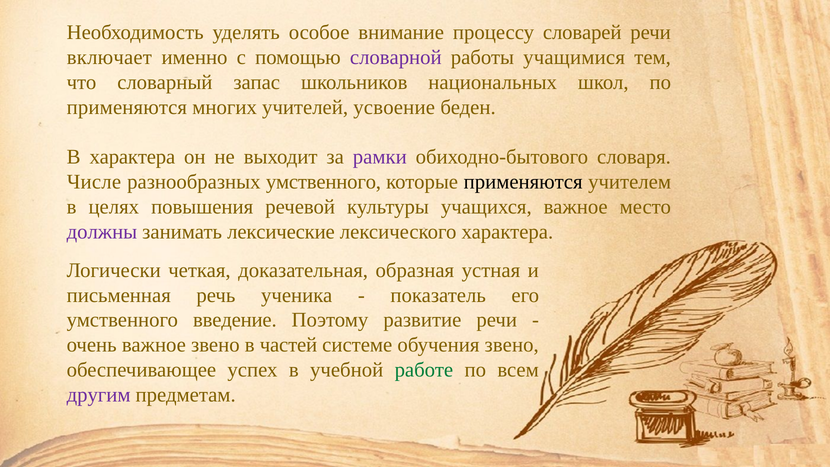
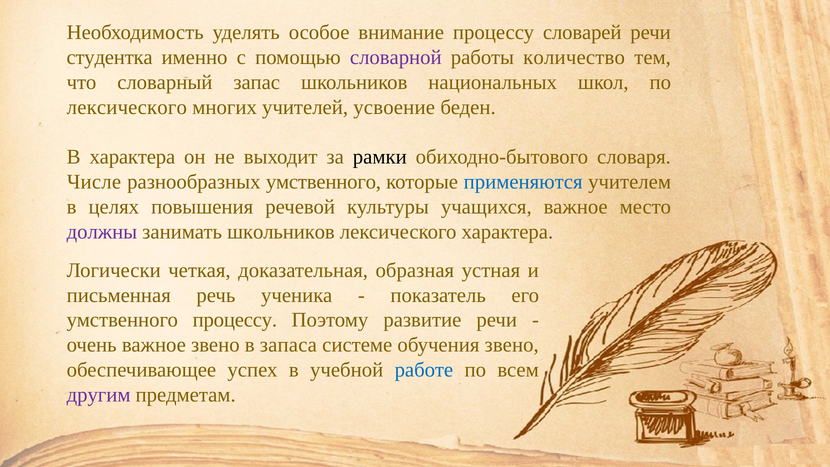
включает: включает -> студентка (110, 57)
учащимися: учащимися -> количество (574, 57)
применяются: применяются -> лексического (127, 107)
рамки colour: purple -> black (380, 157)
применяются colour: black -> blue (523, 182)
занимать лексические: лексические -> школьников (281, 232)
умственного введение: введение -> процессу (235, 320)
частей: частей -> запаса (288, 345)
работе colour: green -> blue (424, 370)
